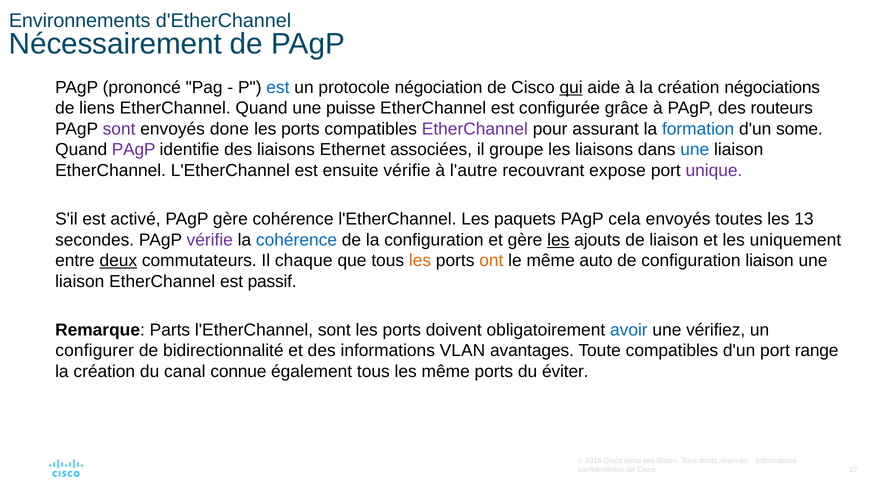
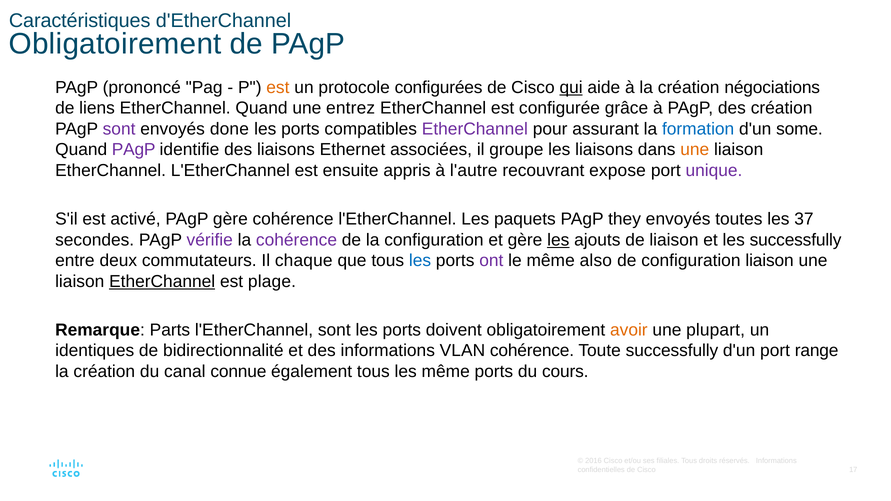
Environnements: Environnements -> Caractéristiques (80, 21)
Nécessairement: Nécessairement -> Obligatoirement (115, 44)
est colour: blue -> orange (278, 87)
négociation: négociation -> configurées (439, 87)
puisse: puisse -> entrez (351, 108)
des routeurs: routeurs -> création (782, 108)
une colour: blue -> orange (695, 150)
ensuite vérifie: vérifie -> appris (407, 171)
cela: cela -> they (625, 219)
13: 13 -> 37 (804, 219)
cohérence colour: blue -> purple (296, 240)
les uniquement: uniquement -> successfully (796, 240)
deux underline: present -> none (118, 261)
les colour: orange -> blue (420, 261)
ont colour: orange -> purple (491, 261)
auto: auto -> also (596, 261)
EtherChannel underline: none -> present (162, 282)
passif: passif -> plage (272, 282)
avoir colour: blue -> orange (629, 330)
vérifiez: vérifiez -> plupart (716, 330)
configurer: configurer -> identiques (95, 351)
VLAN avantages: avantages -> cohérence (532, 351)
Toute compatibles: compatibles -> successfully (672, 351)
éviter: éviter -> cours (565, 372)
